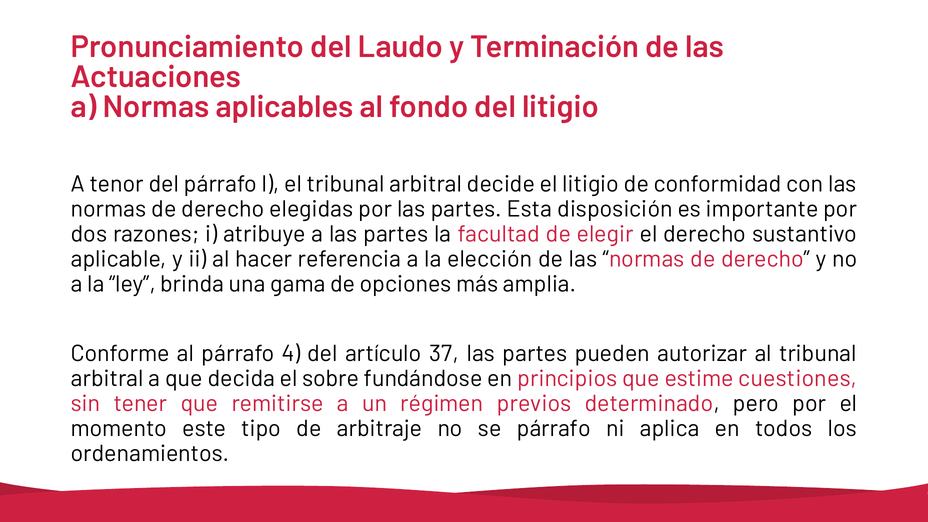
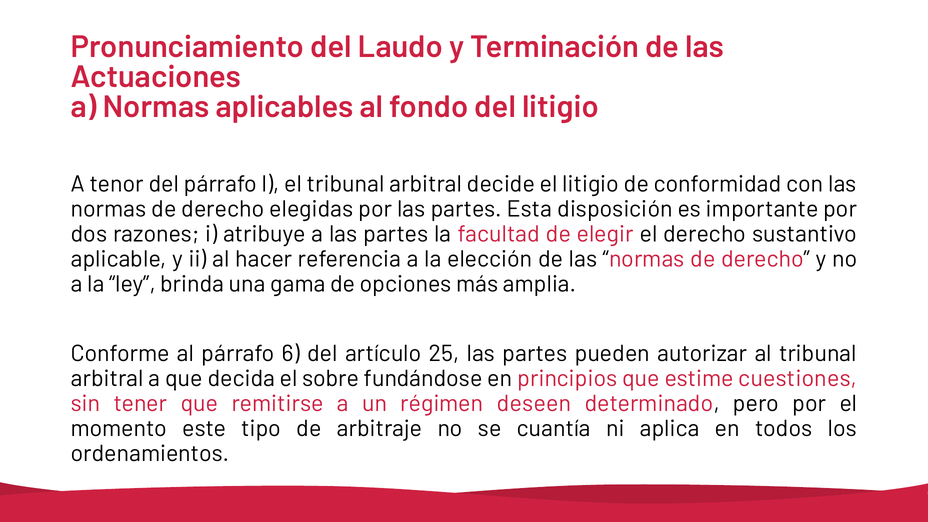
4: 4 -> 6 (291, 354)
37: 37 -> 25 (444, 354)
previos: previos -> deseen (534, 404)
se párrafo: párrafo -> cuantía (554, 429)
